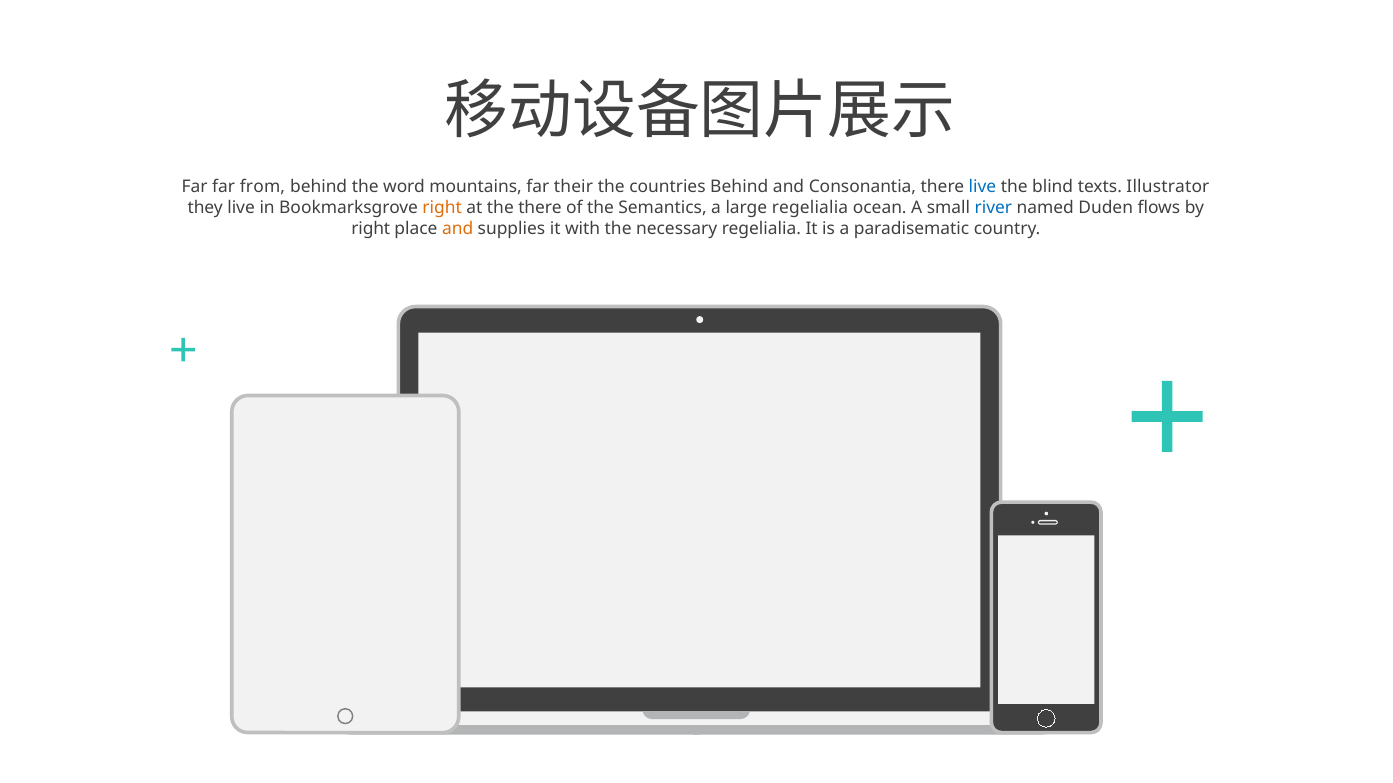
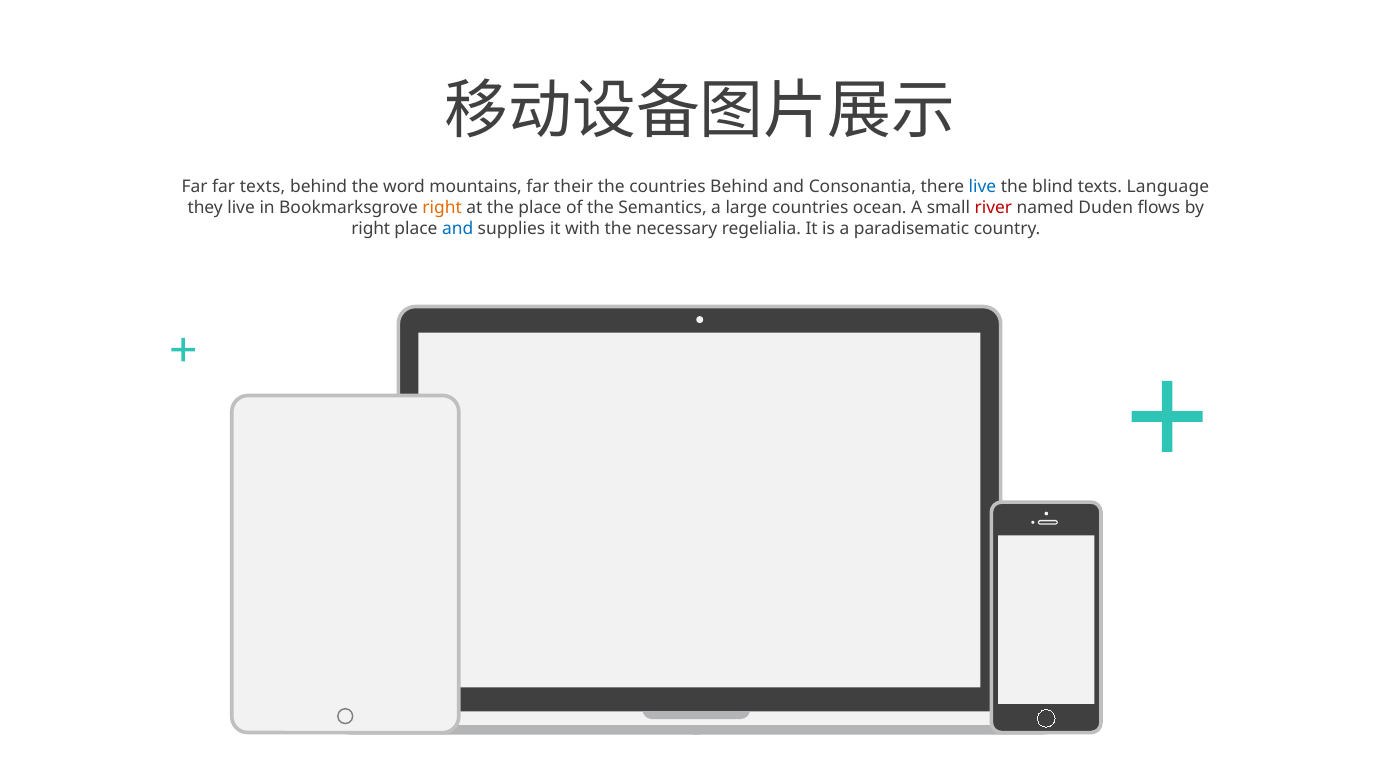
far from: from -> texts (262, 187)
Illustrator: Illustrator -> Language (1168, 187)
the there: there -> place (540, 208)
large regelialia: regelialia -> countries (810, 208)
river colour: blue -> red (993, 208)
and colour: orange -> blue (458, 229)
